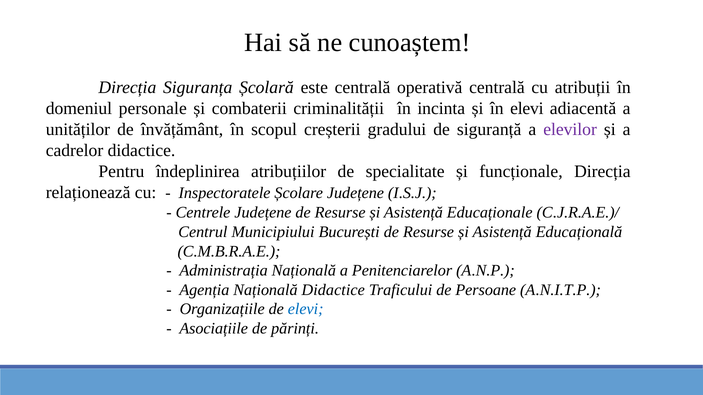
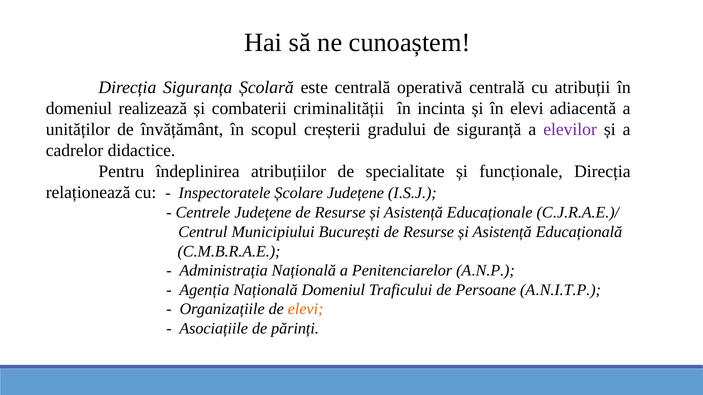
personale: personale -> realizează (153, 108)
Națională Didactice: Didactice -> Domeniul (333, 290)
elevi colour: blue -> orange (306, 310)
